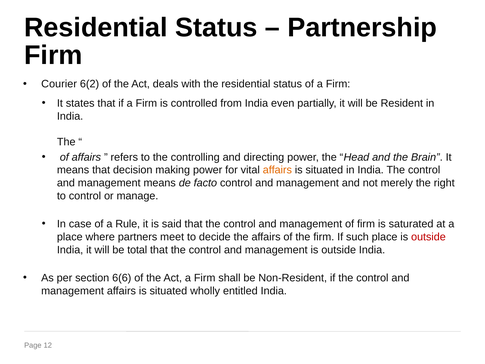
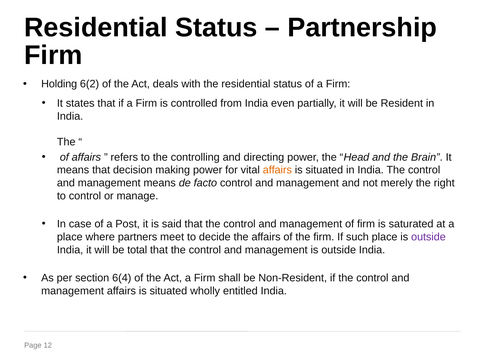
Courier: Courier -> Holding (59, 84)
Rule: Rule -> Post (128, 224)
outside colour: red -> purple (428, 237)
6(6: 6(6 -> 6(4 (122, 278)
